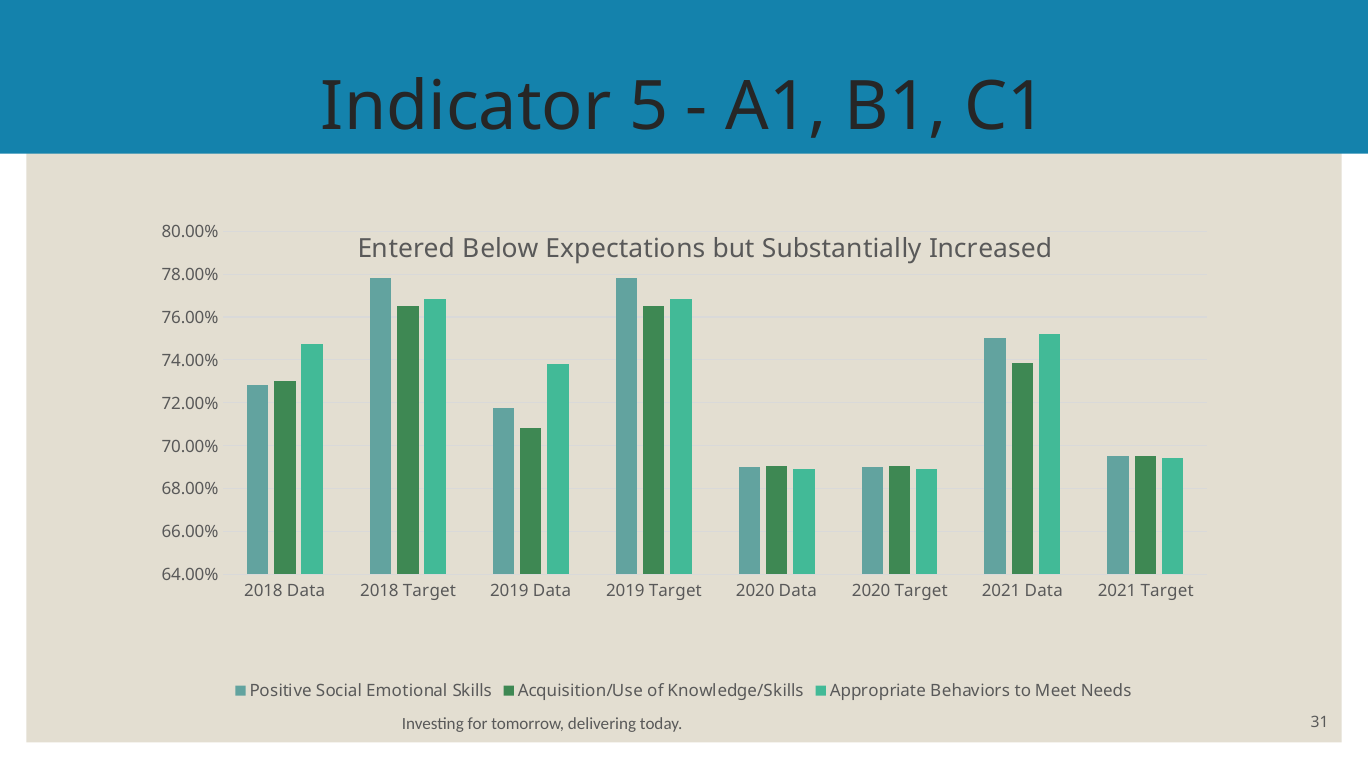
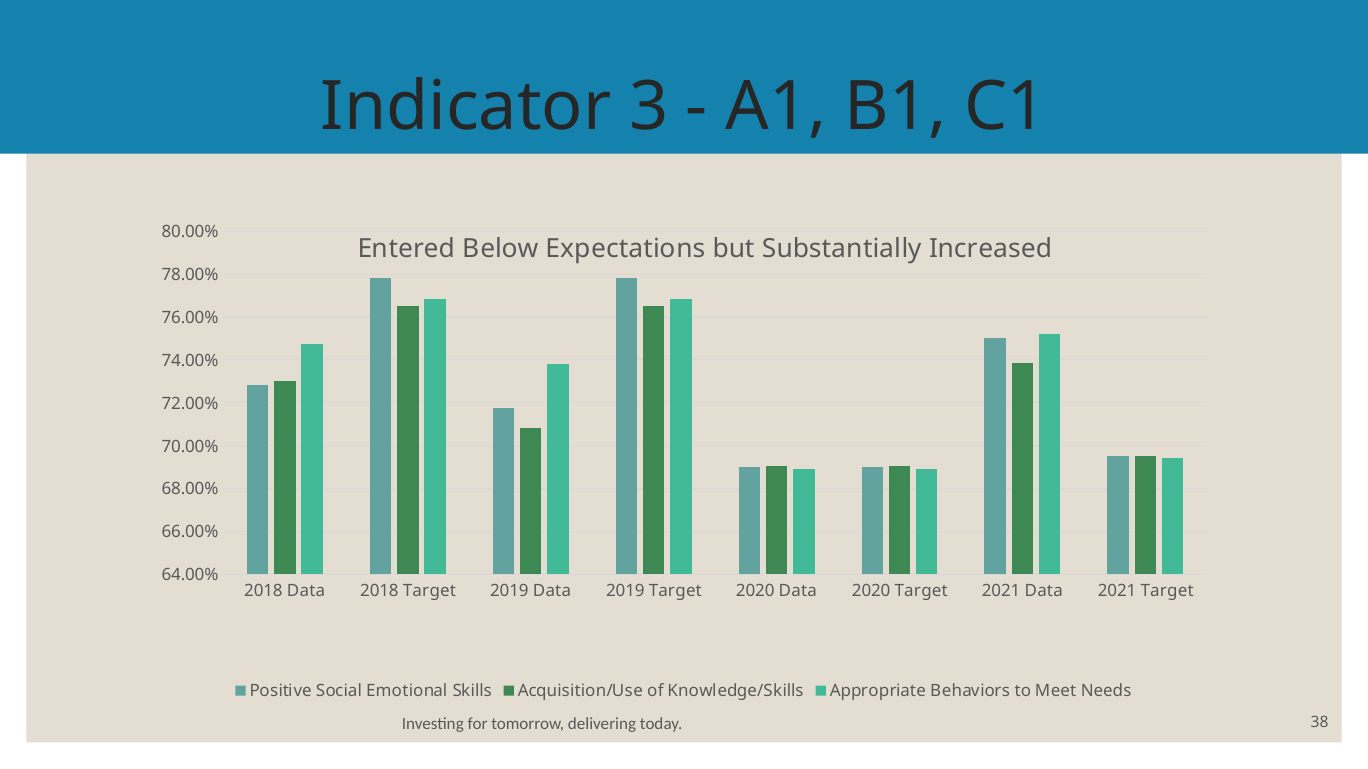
5: 5 -> 3 (649, 107)
31: 31 -> 38 (1320, 722)
